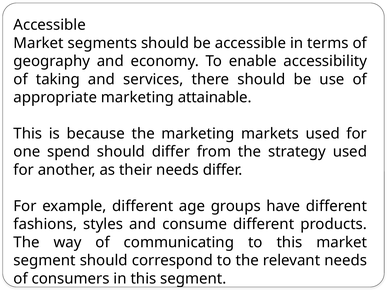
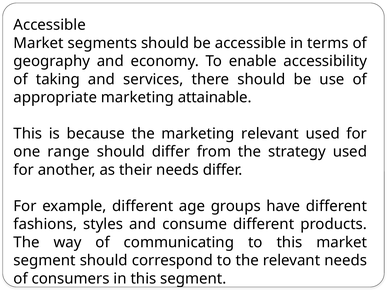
marketing markets: markets -> relevant (270, 133)
spend: spend -> range (69, 151)
